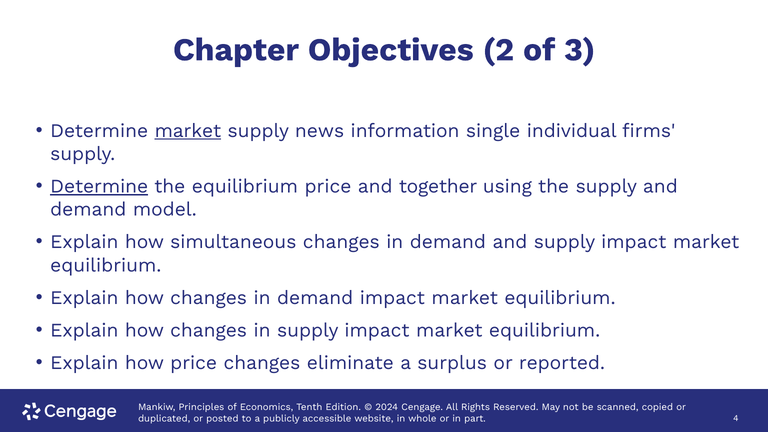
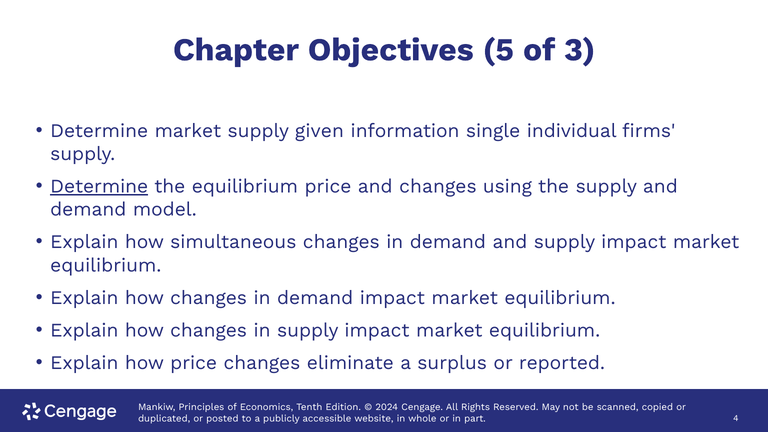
2: 2 -> 5 (498, 50)
market underline: present -> none (188, 131)
news: news -> given (319, 131)
and together: together -> changes (438, 186)
